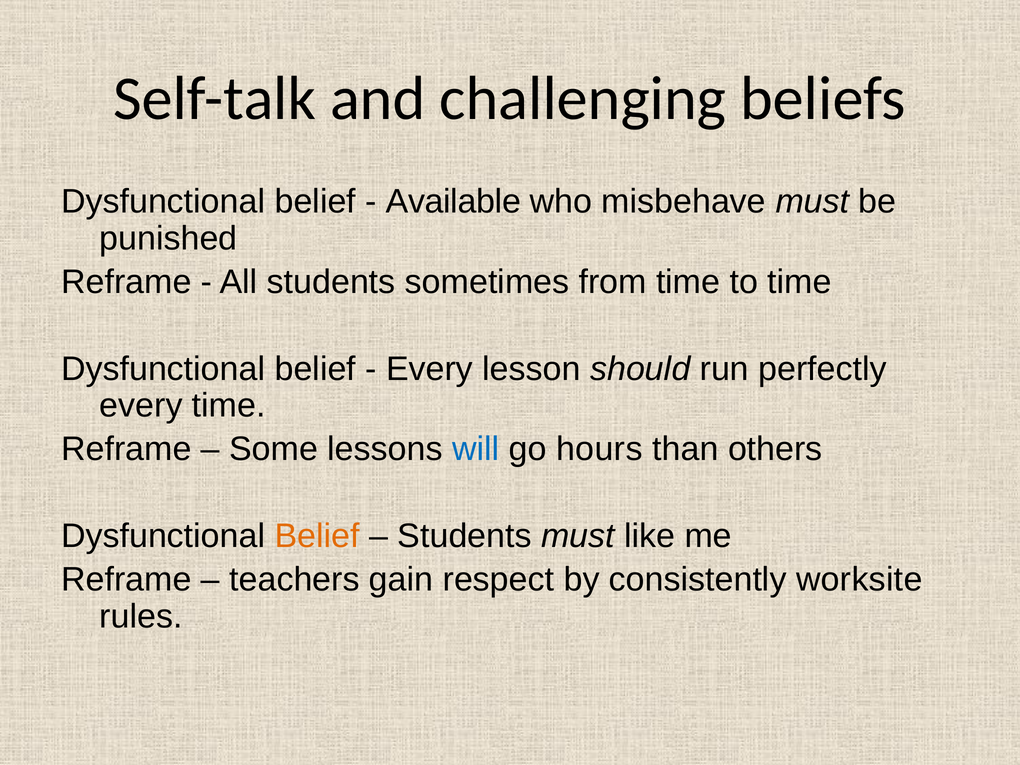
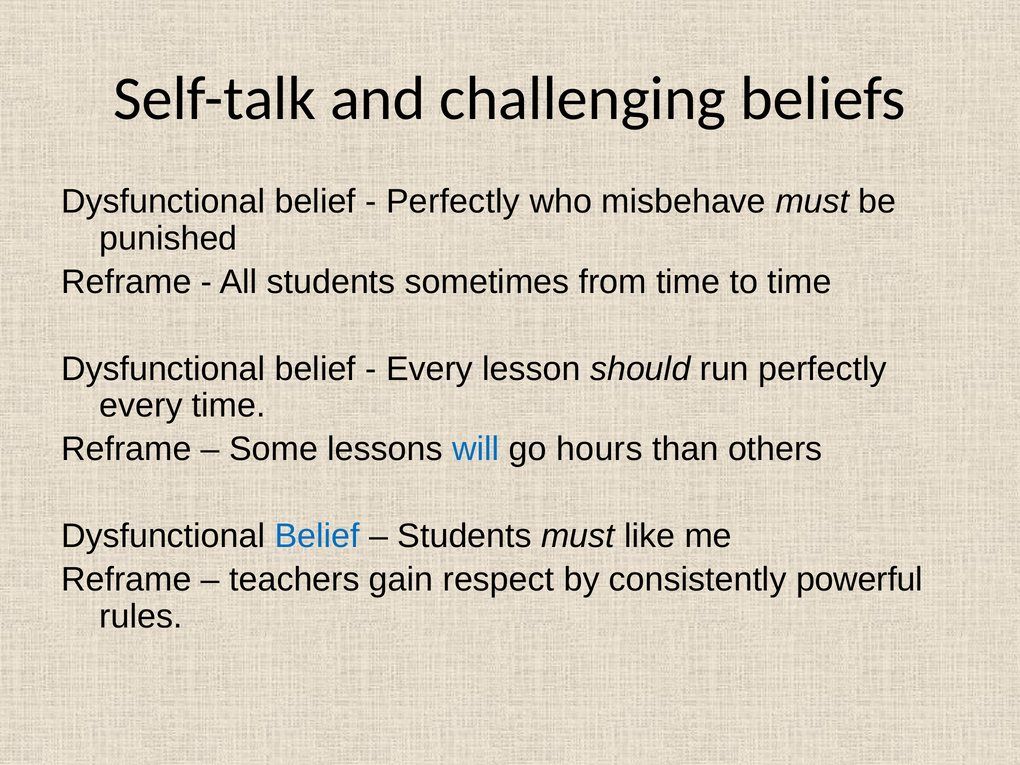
Available: Available -> Perfectly (453, 202)
Belief colour: orange -> blue (317, 536)
worksite: worksite -> powerful (859, 580)
